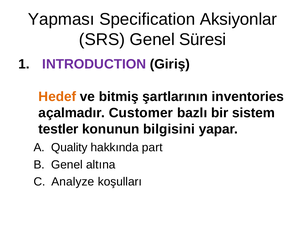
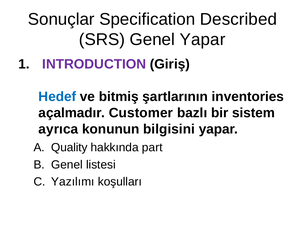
Yapması: Yapması -> Sonuçlar (61, 19)
Aksiyonlar: Aksiyonlar -> Described (238, 19)
Genel Süresi: Süresi -> Yapar (202, 40)
Hedef colour: orange -> blue (57, 97)
testler: testler -> ayrıca (58, 129)
altına: altına -> listesi (101, 164)
Analyze: Analyze -> Yazılımı (73, 182)
